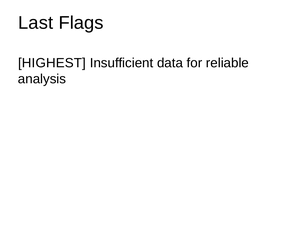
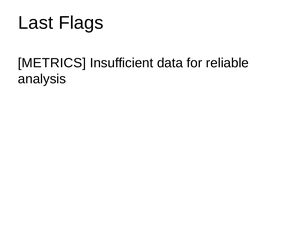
HIGHEST: HIGHEST -> METRICS (52, 63)
